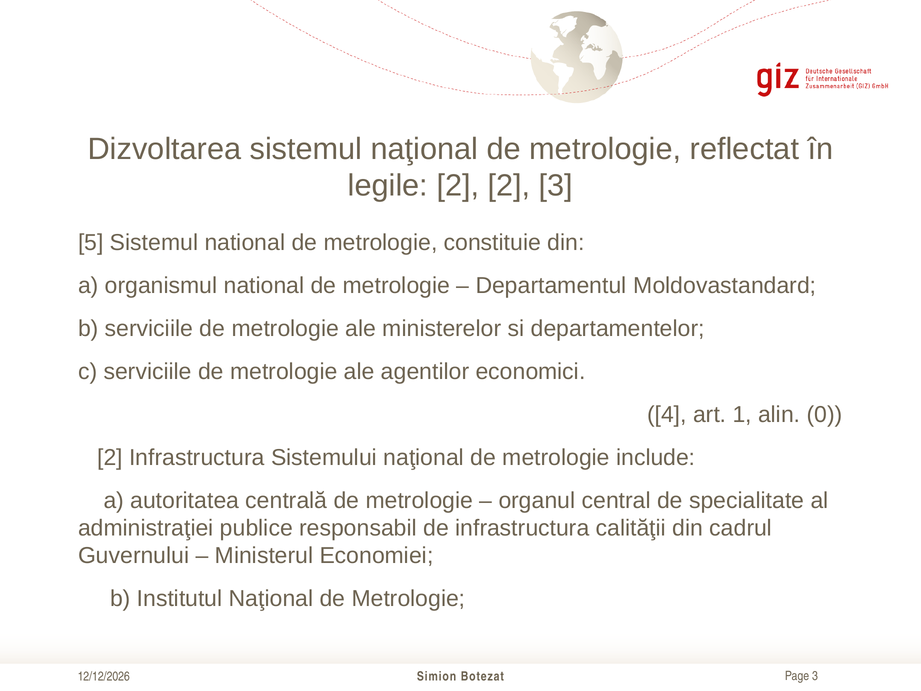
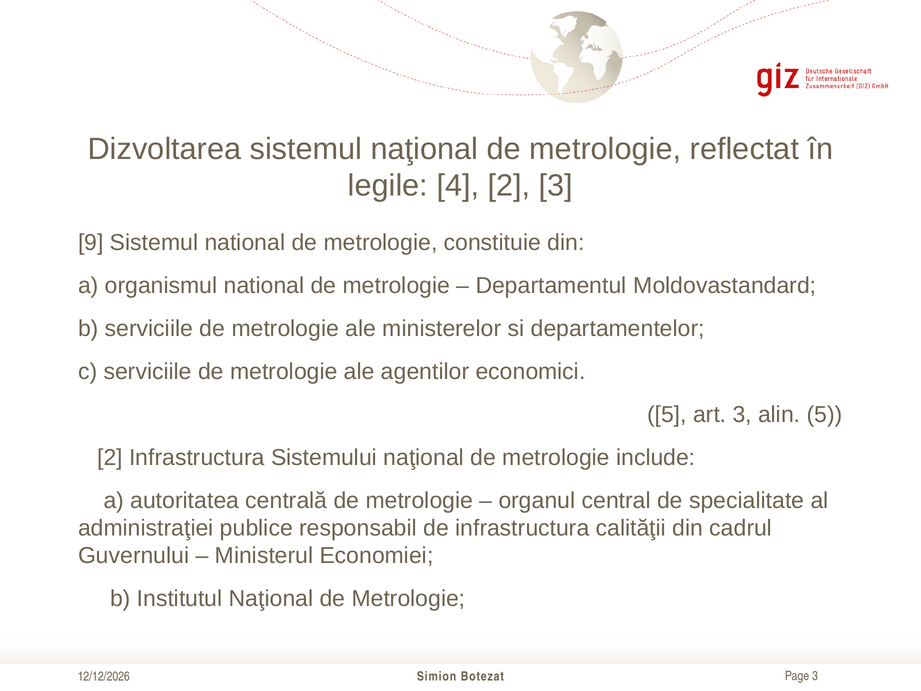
legile 2: 2 -> 4 (458, 186)
5: 5 -> 9 (91, 243)
4: 4 -> 5 (667, 414)
art 1: 1 -> 3 (742, 414)
alin 0: 0 -> 5 (825, 414)
